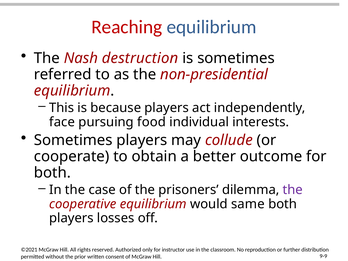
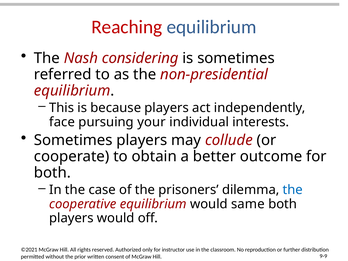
destruction: destruction -> considering (140, 58)
food: food -> your (151, 122)
the colour: purple -> blue (293, 190)
players losses: losses -> would (116, 218)
